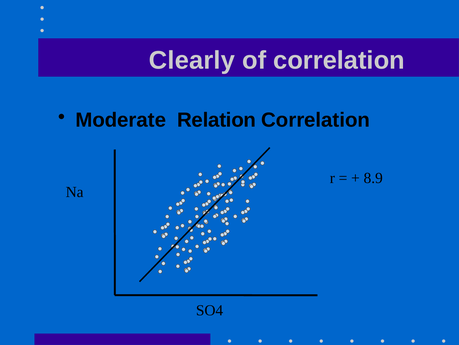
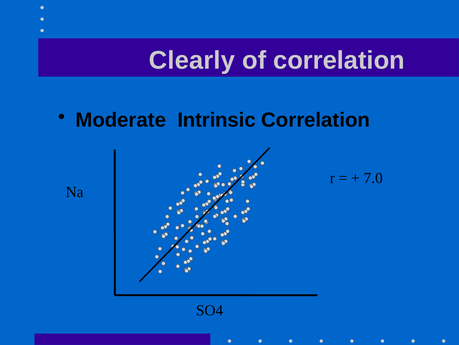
Relation: Relation -> Intrinsic (217, 120)
8.9: 8.9 -> 7.0 (373, 178)
